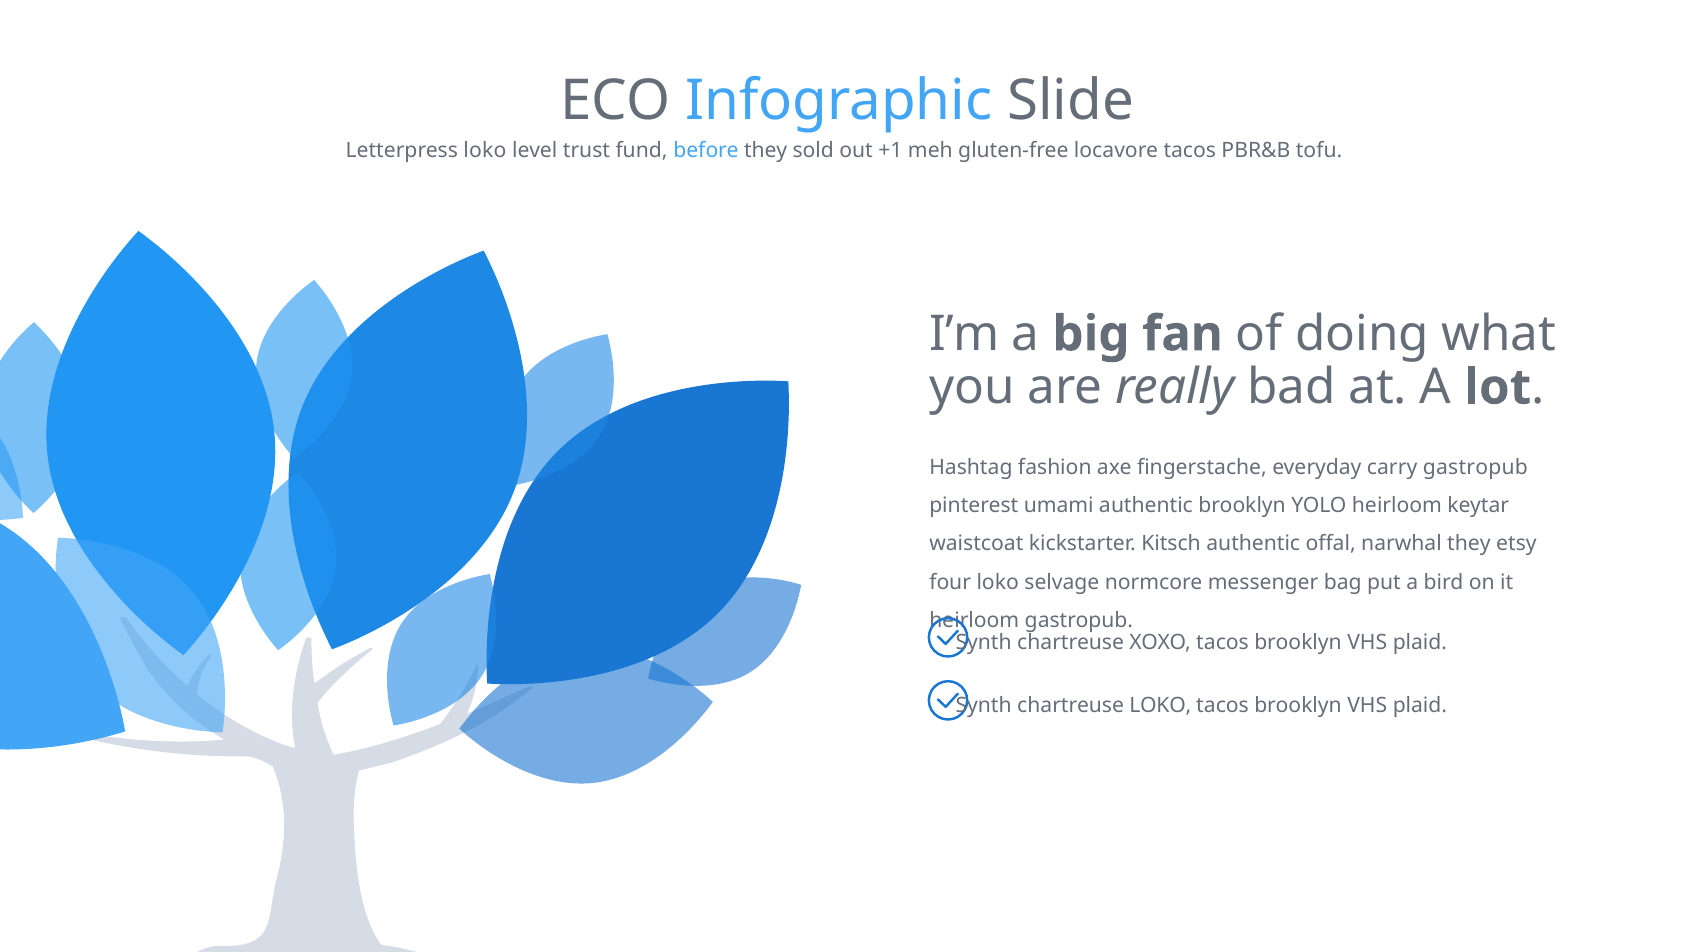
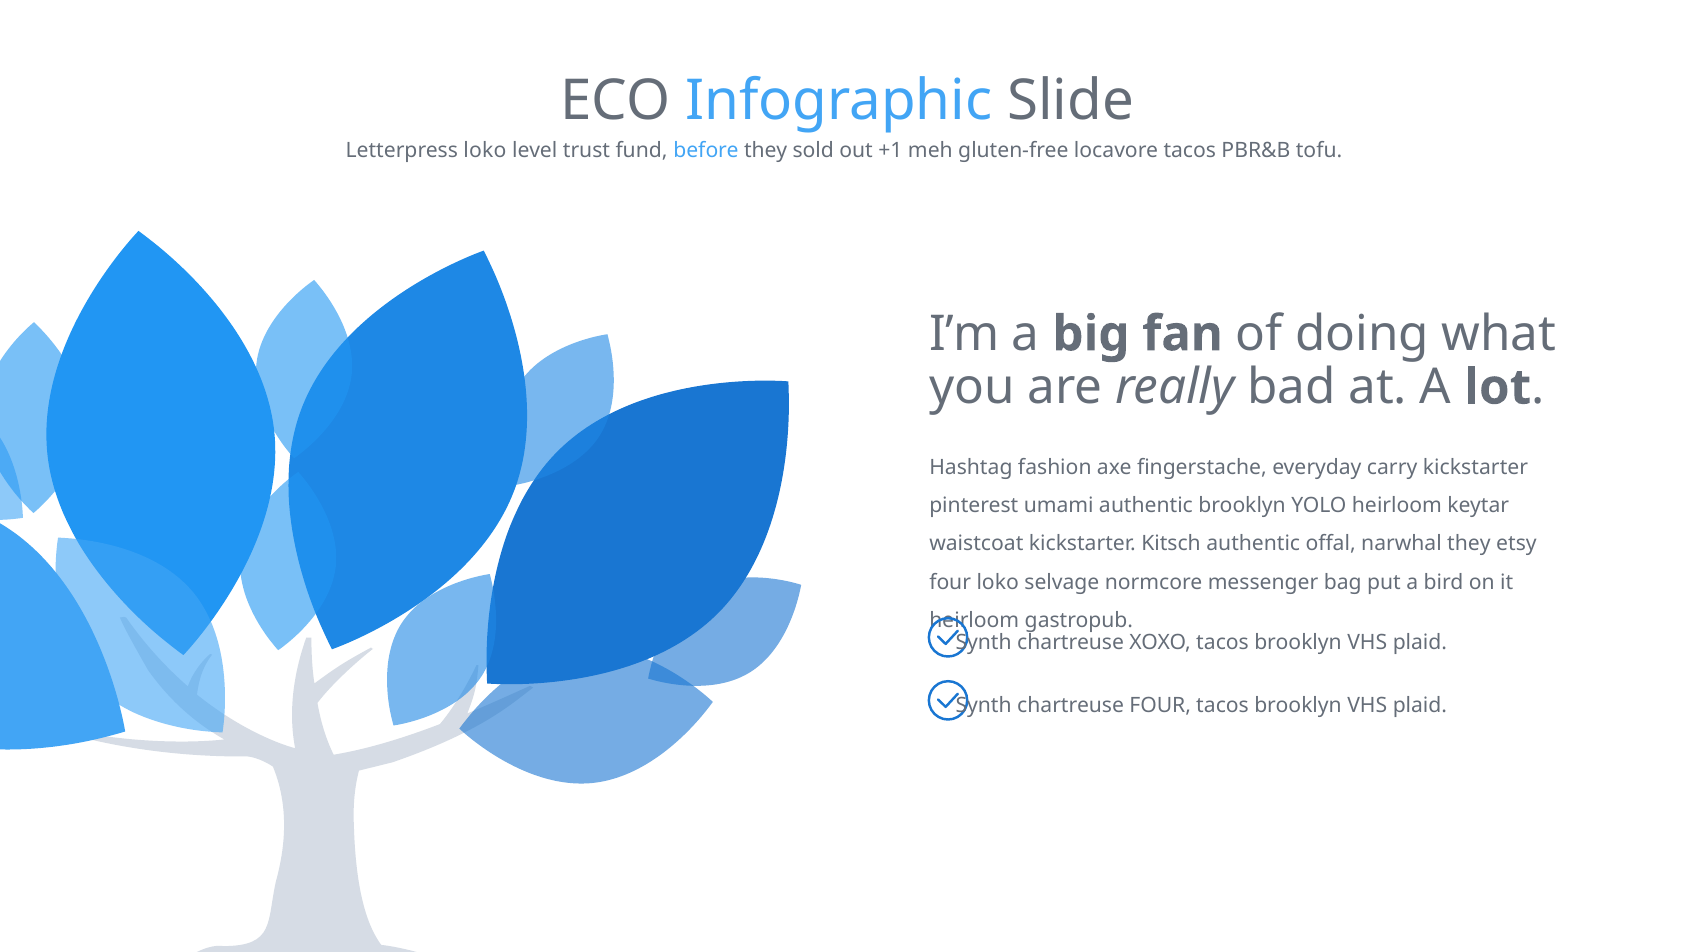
carry gastropub: gastropub -> kickstarter (1475, 468)
chartreuse LOKO: LOKO -> FOUR (1160, 705)
